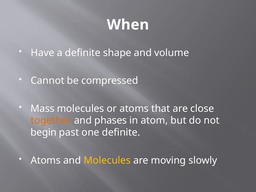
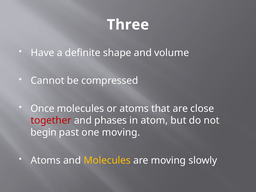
When: When -> Three (128, 25)
Mass: Mass -> Once (43, 109)
together colour: orange -> red (51, 120)
one definite: definite -> moving (121, 132)
